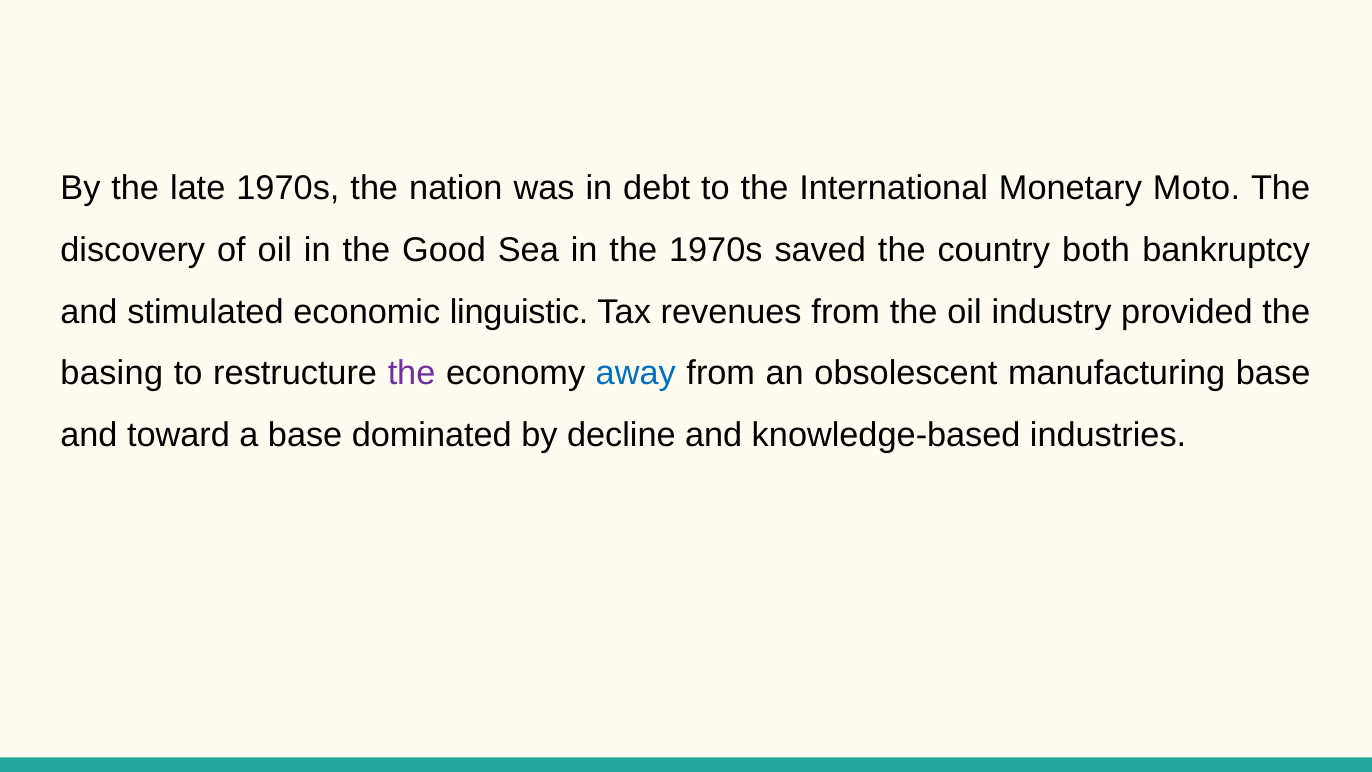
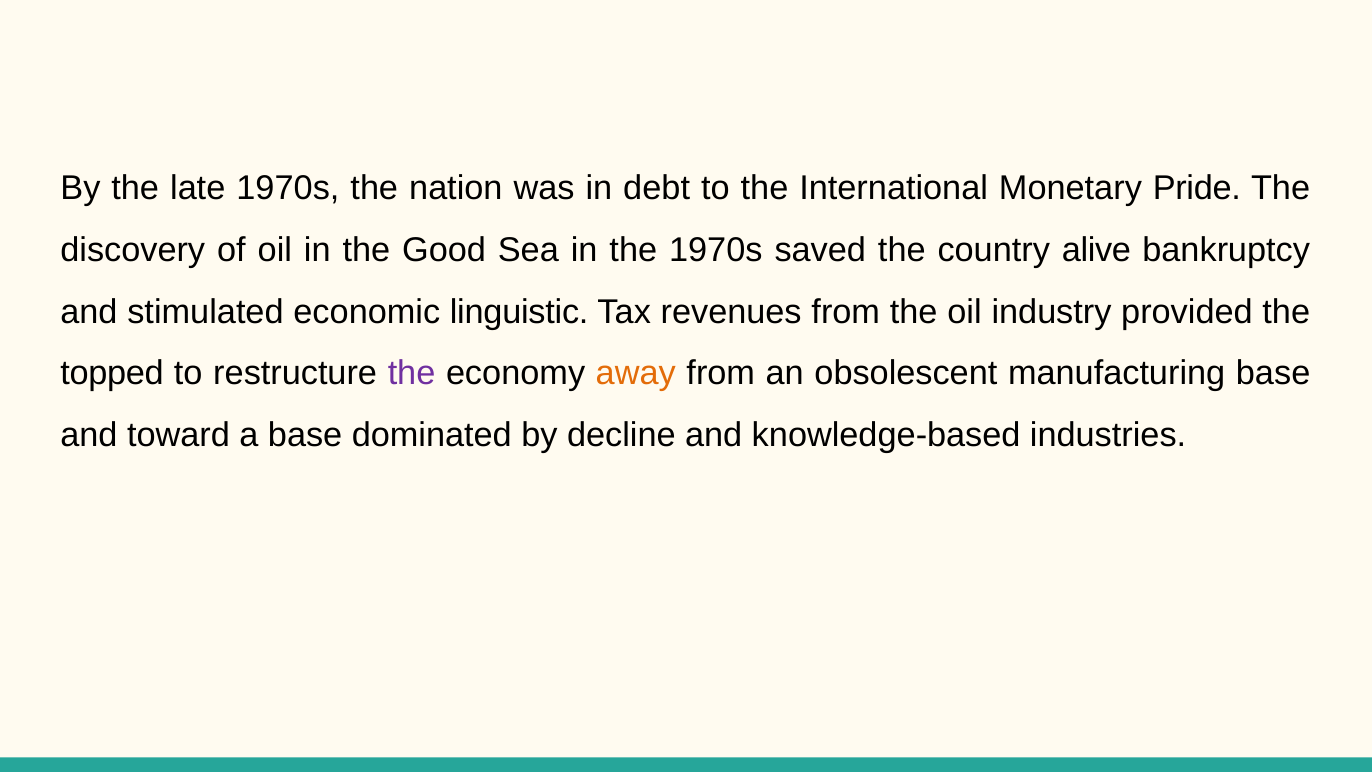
Moto: Moto -> Pride (1197, 188)
both: both -> alive (1096, 250)
basing: basing -> topped (112, 373)
away colour: blue -> orange (636, 373)
